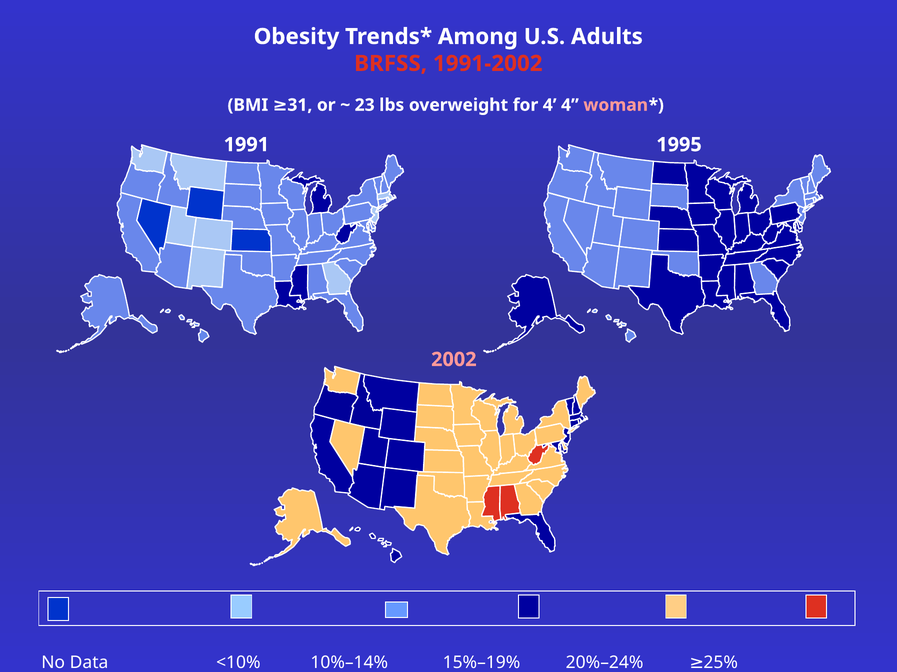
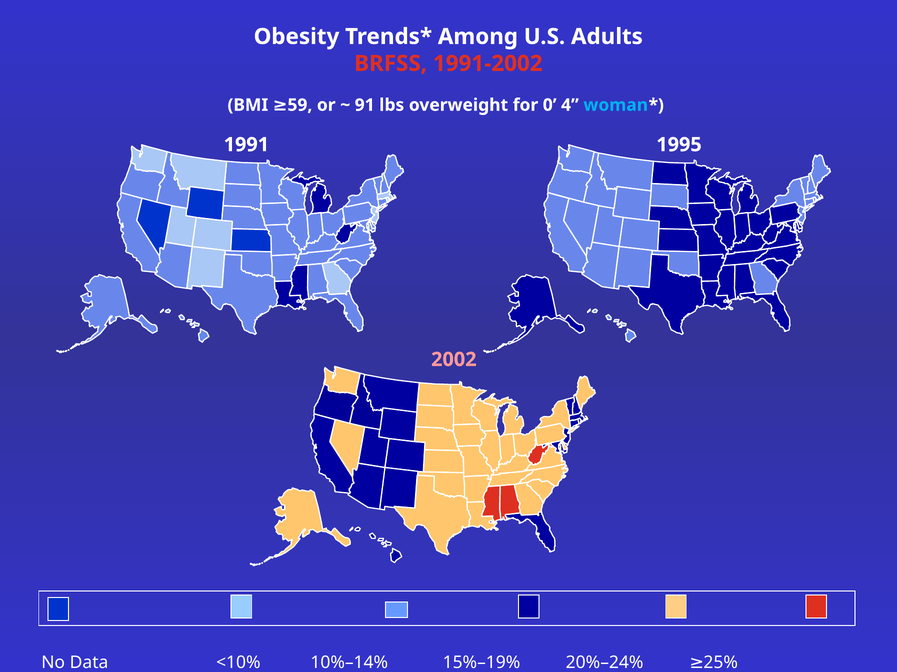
31: 31 -> 59 (300, 105)
23: 23 -> 91 (365, 105)
for 4: 4 -> 0 (550, 105)
woman colour: pink -> light blue (616, 105)
